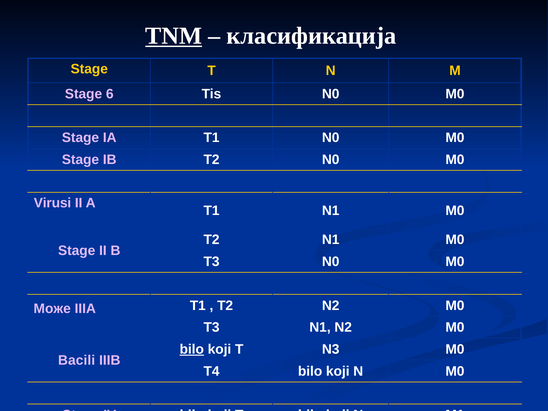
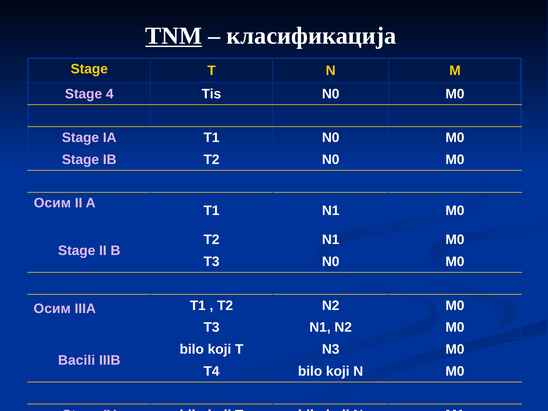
6: 6 -> 4 (110, 94)
Virusi: Virusi -> Осим (52, 203)
Може: Може -> Осим (52, 309)
bilo underline: present -> none (192, 349)
